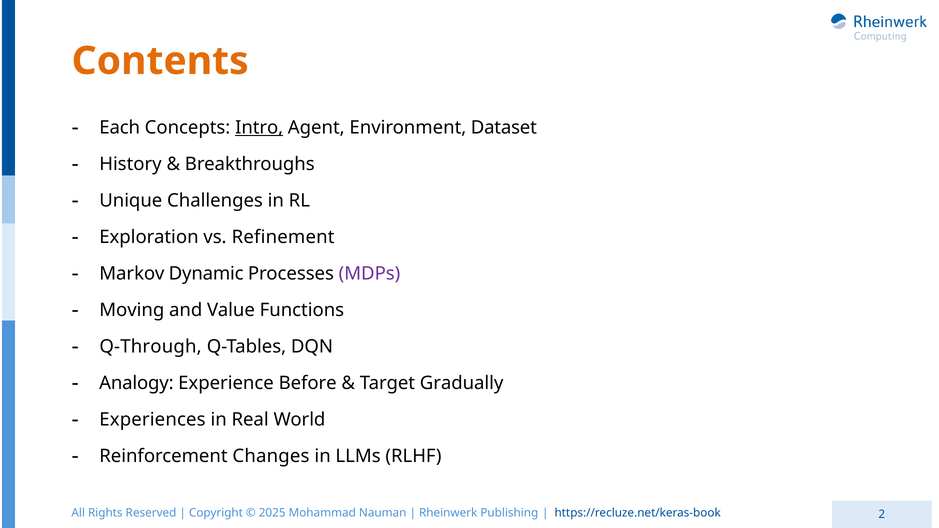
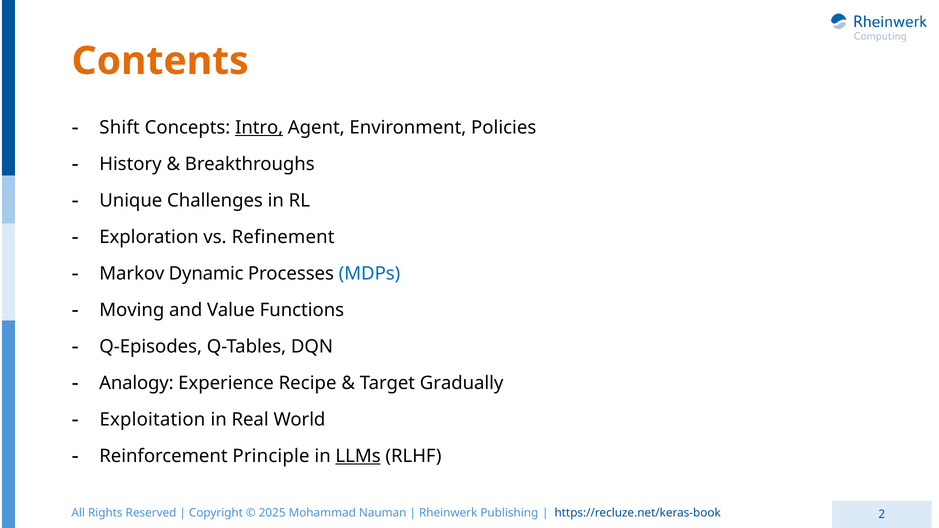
Each: Each -> Shift (120, 128)
Dataset: Dataset -> Policies (504, 128)
MDPs colour: purple -> blue (370, 274)
Q-Through: Q-Through -> Q-Episodes (151, 347)
Before: Before -> Recipe (308, 383)
Experiences: Experiences -> Exploitation (152, 420)
Changes: Changes -> Principle (271, 456)
LLMs underline: none -> present (358, 456)
